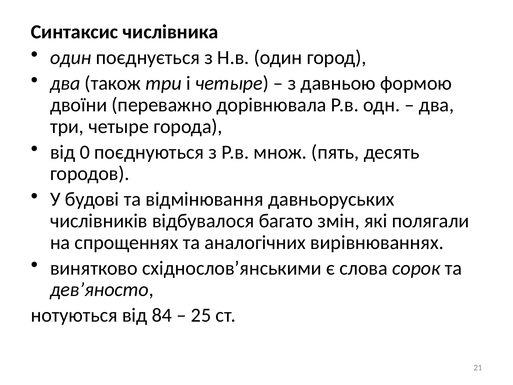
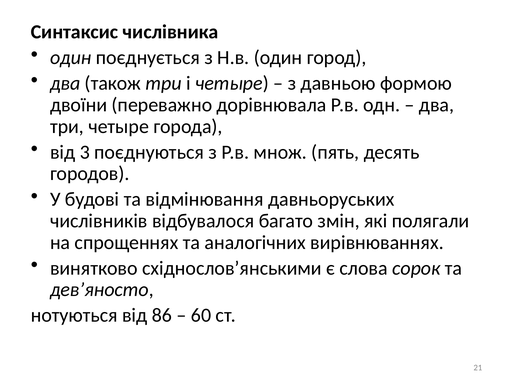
0: 0 -> 3 (85, 152)
84: 84 -> 86 (162, 315)
25: 25 -> 60 (201, 315)
